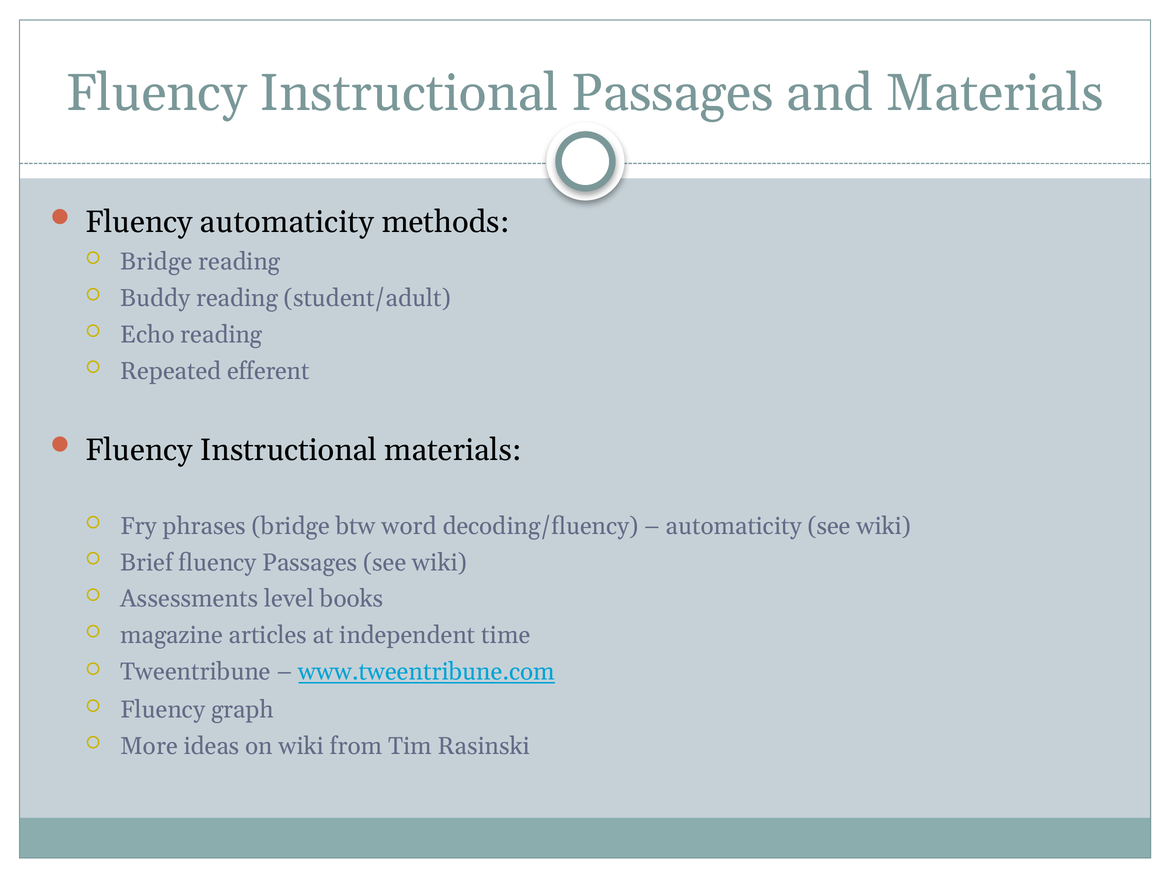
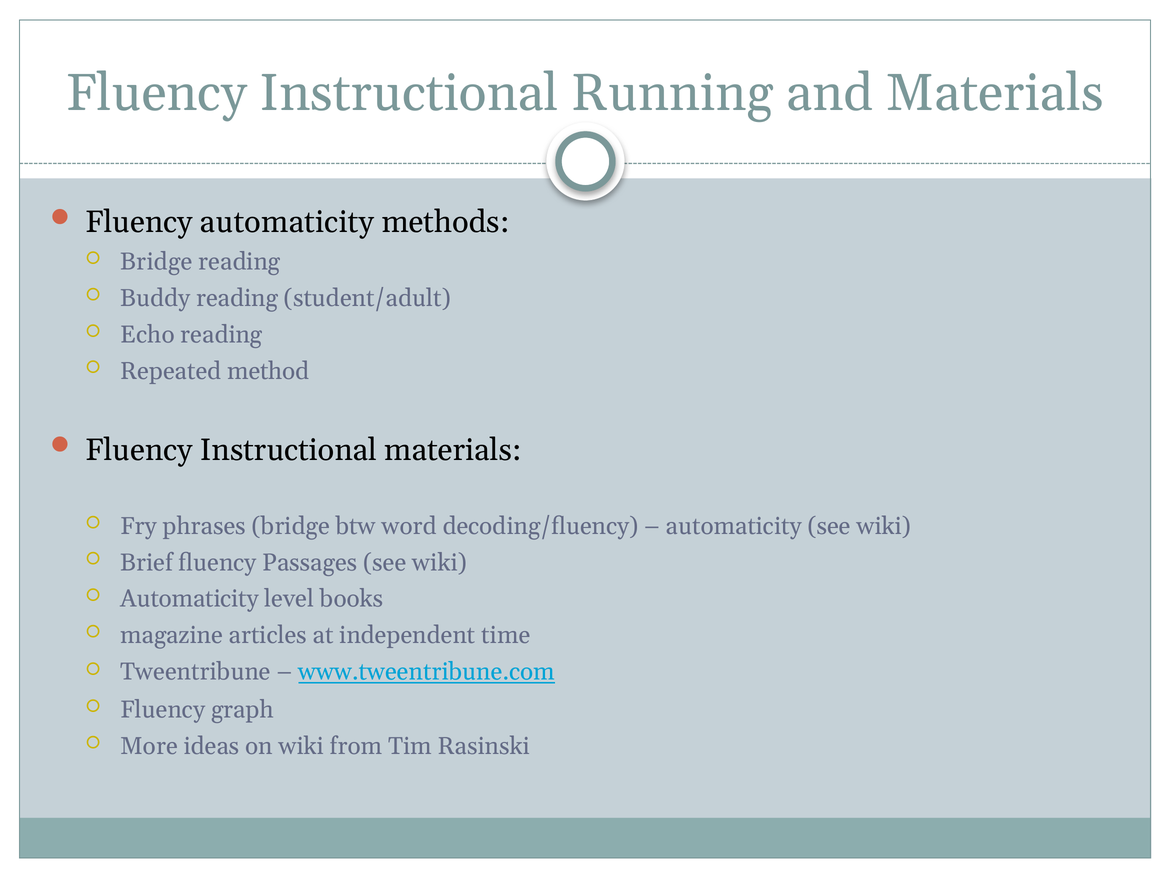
Instructional Passages: Passages -> Running (672, 93)
efferent: efferent -> method (268, 371)
Assessments: Assessments -> Automaticity (190, 599)
